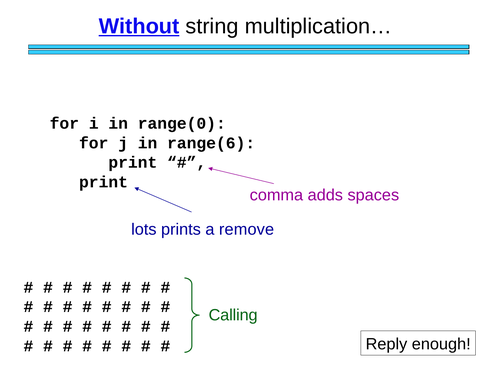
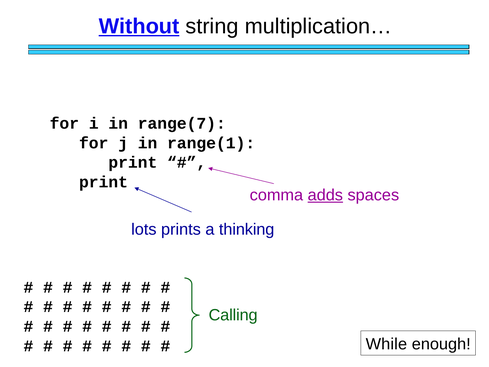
range(0: range(0 -> range(7 (182, 123)
range(6: range(6 -> range(1 (211, 143)
adds underline: none -> present (325, 195)
remove: remove -> thinking (247, 229)
Reply: Reply -> While (386, 344)
